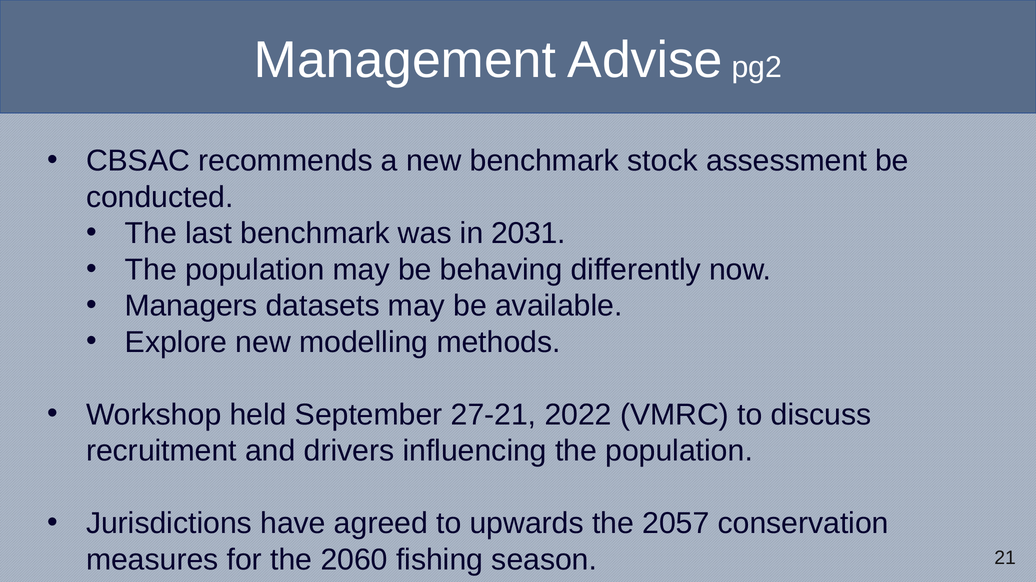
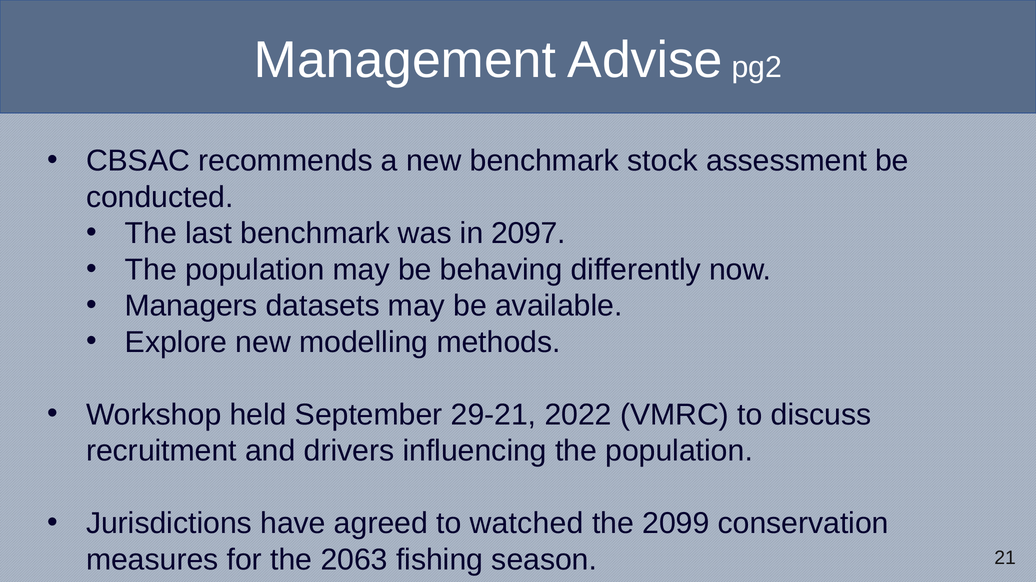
2031: 2031 -> 2097 (529, 234)
27-21: 27-21 -> 29-21 (494, 415)
upwards: upwards -> watched (527, 524)
2057: 2057 -> 2099 (676, 524)
2060: 2060 -> 2063 (354, 560)
